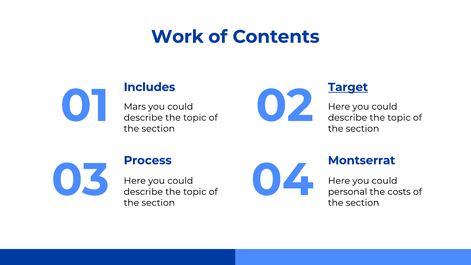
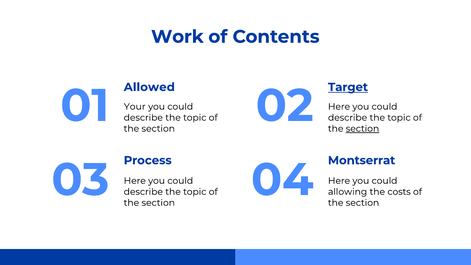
Includes: Includes -> Allowed (149, 87)
Mars: Mars -> Your (135, 107)
section underline: none -> present (362, 129)
personal: personal -> allowing (348, 192)
